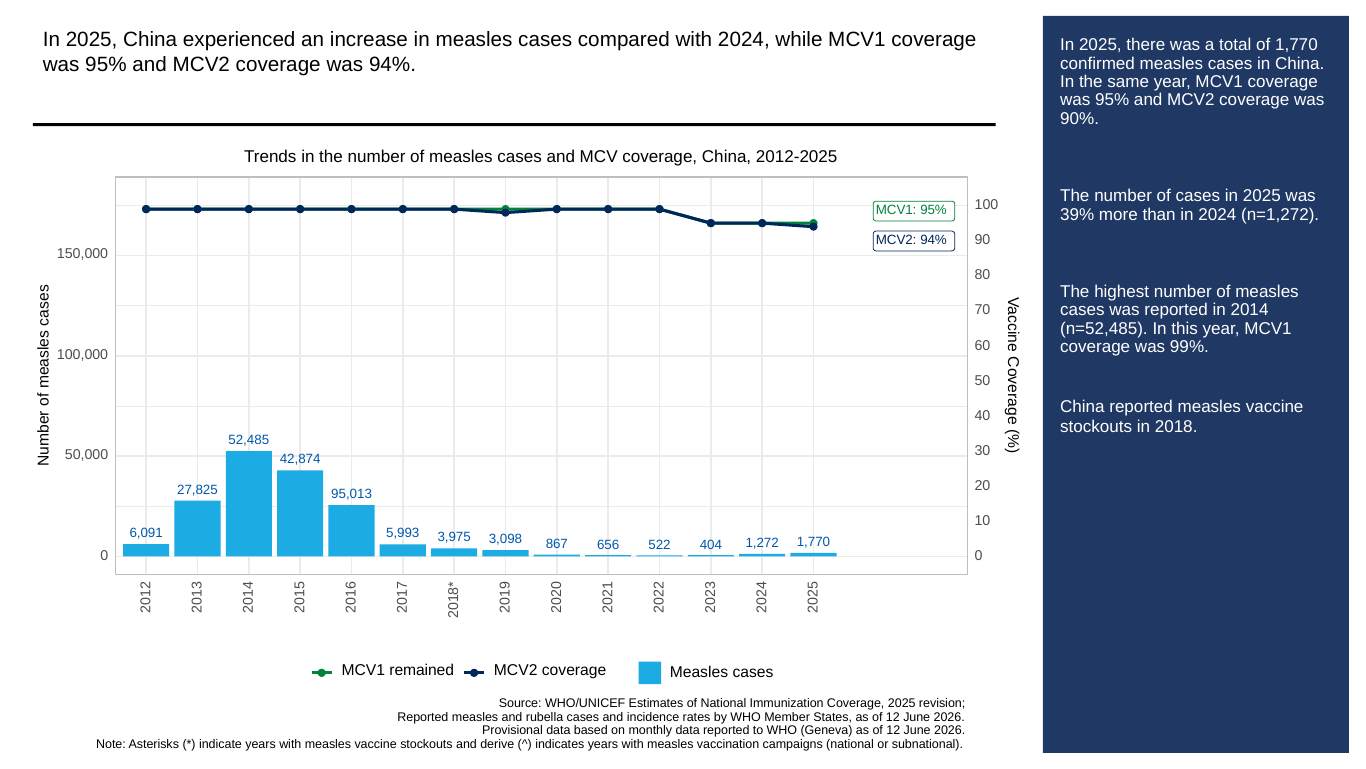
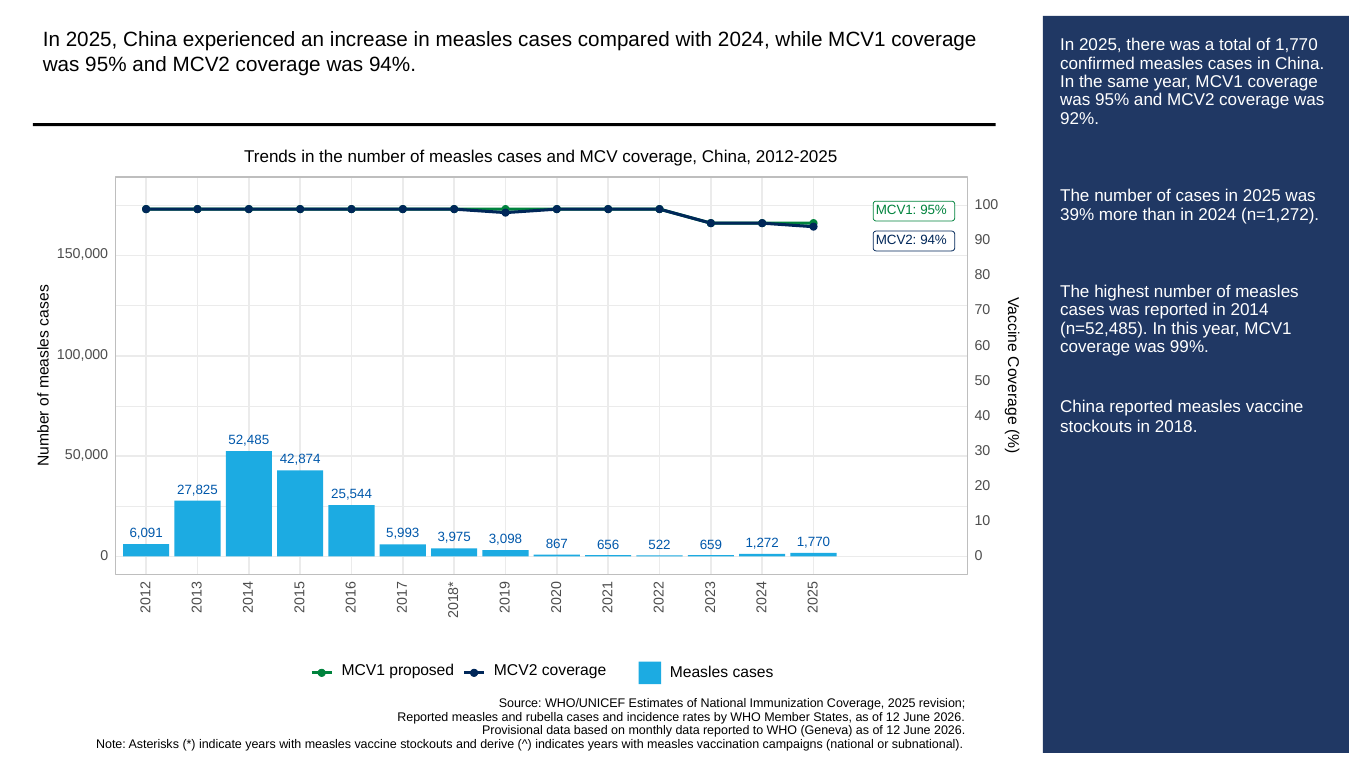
90%: 90% -> 92% (1080, 119)
95,013: 95,013 -> 25,544 (352, 494)
404: 404 -> 659 (711, 545)
remained: remained -> proposed (422, 670)
